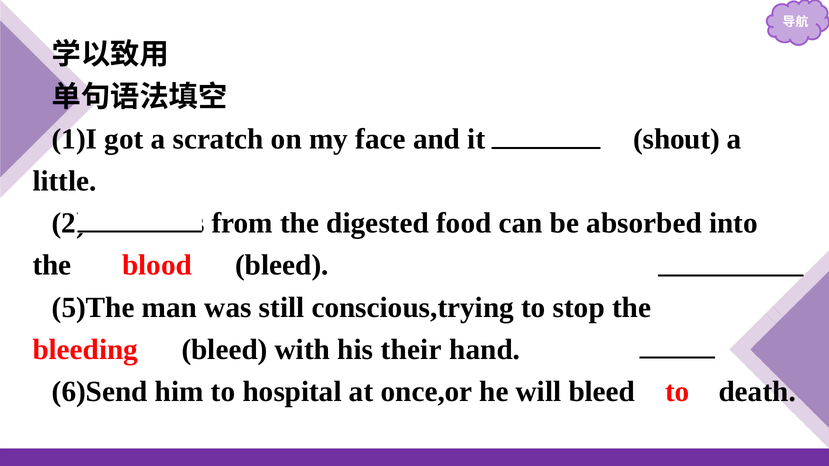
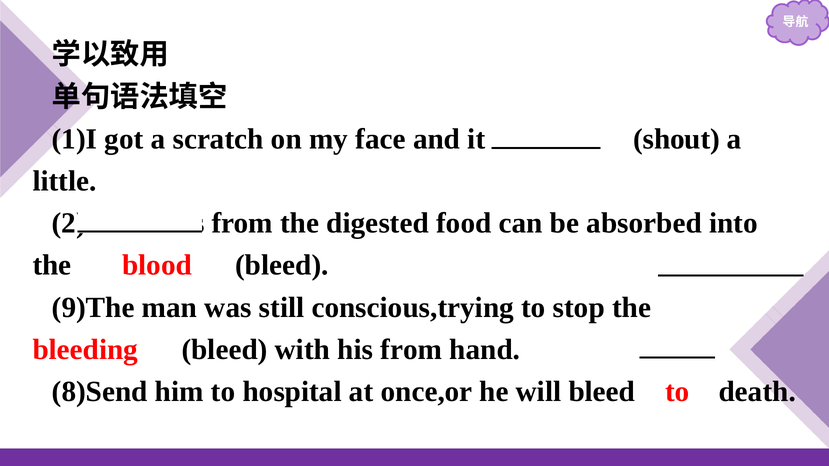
5)The: 5)The -> 9)The (93, 308)
his their: their -> from (411, 350)
6)Send: 6)Send -> 8)Send (100, 392)
